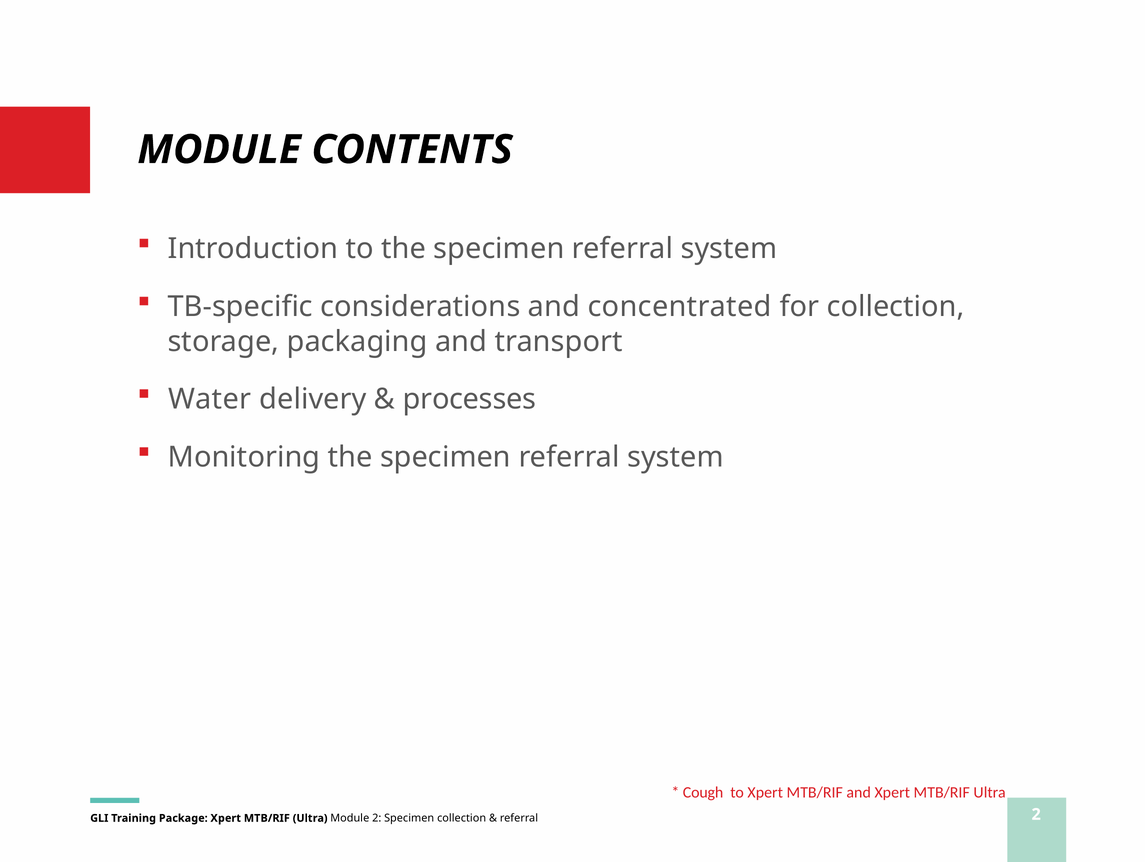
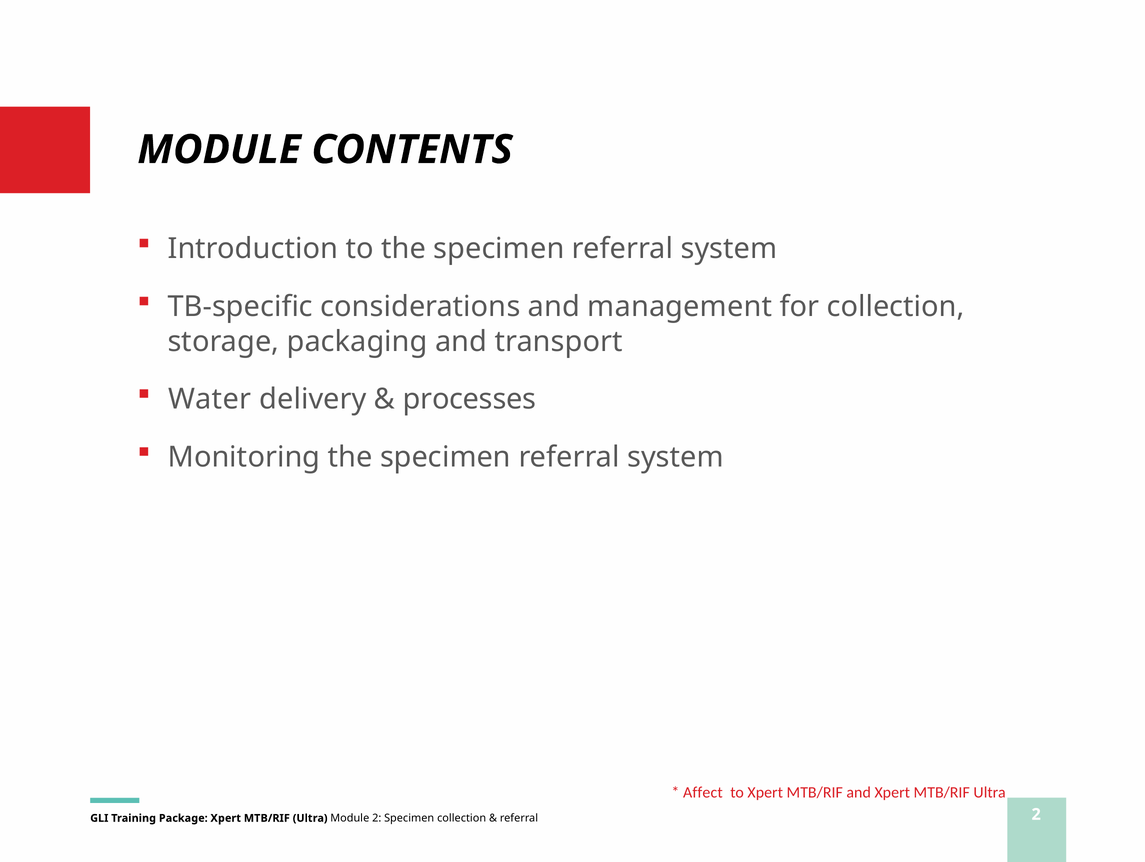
concentrated: concentrated -> management (680, 307)
Cough: Cough -> Affect (703, 792)
